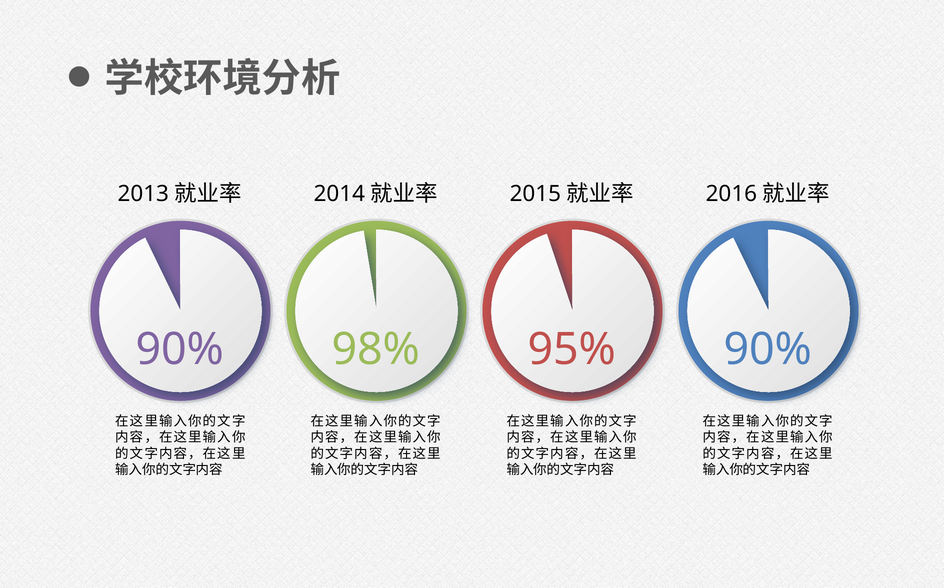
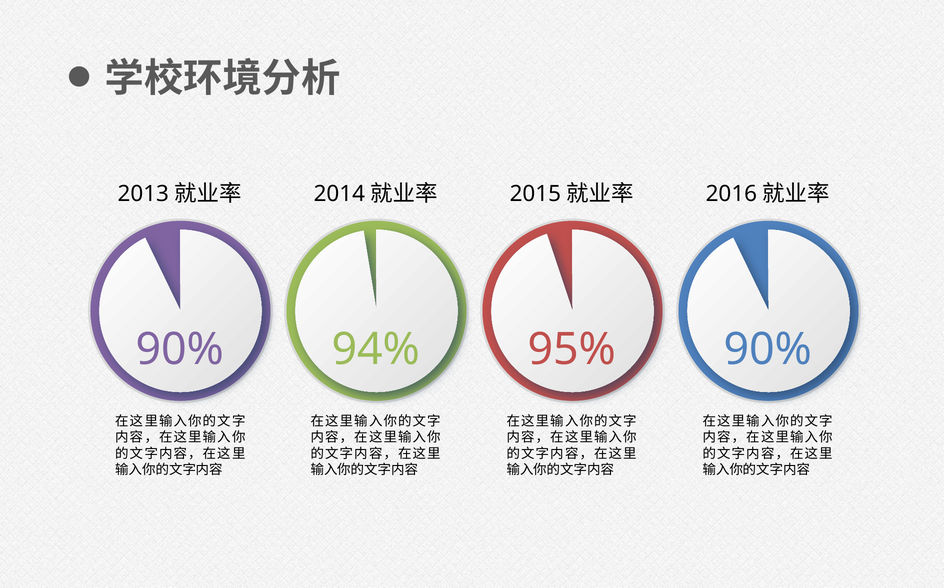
98%: 98% -> 94% (376, 350)
